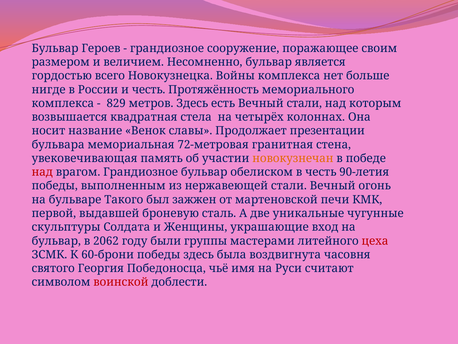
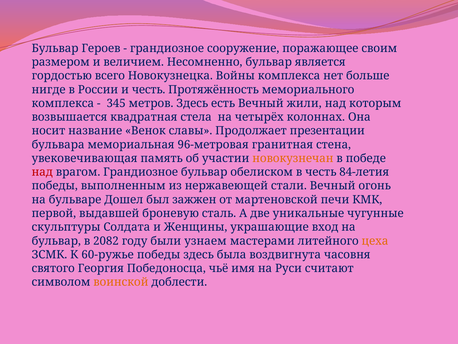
829: 829 -> 345 (116, 103)
Вечный стали: стали -> жили (304, 103)
72-метровая: 72-метровая -> 96-метровая (213, 144)
90-летия: 90-летия -> 84-летия (364, 172)
Такого: Такого -> Дошел (124, 199)
2062: 2062 -> 2082 (106, 241)
группы: группы -> узнаем (205, 241)
цеха colour: red -> orange (375, 241)
60-брони: 60-брони -> 60-ружье (108, 254)
воинской colour: red -> orange (121, 282)
